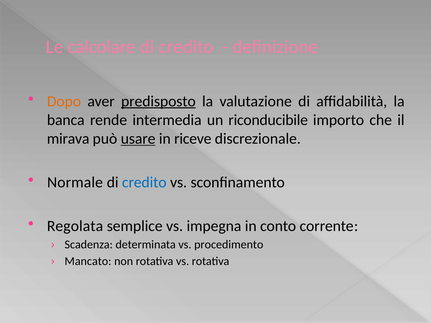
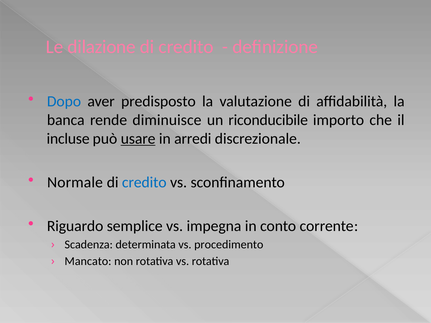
calcolare: calcolare -> dilazione (102, 47)
Dopo colour: orange -> blue (64, 101)
predisposto underline: present -> none (158, 101)
intermedia: intermedia -> diminuisce (167, 120)
mirava: mirava -> incluse (68, 139)
riceve: riceve -> arredi (193, 139)
Regolata: Regolata -> Riguardo (75, 226)
